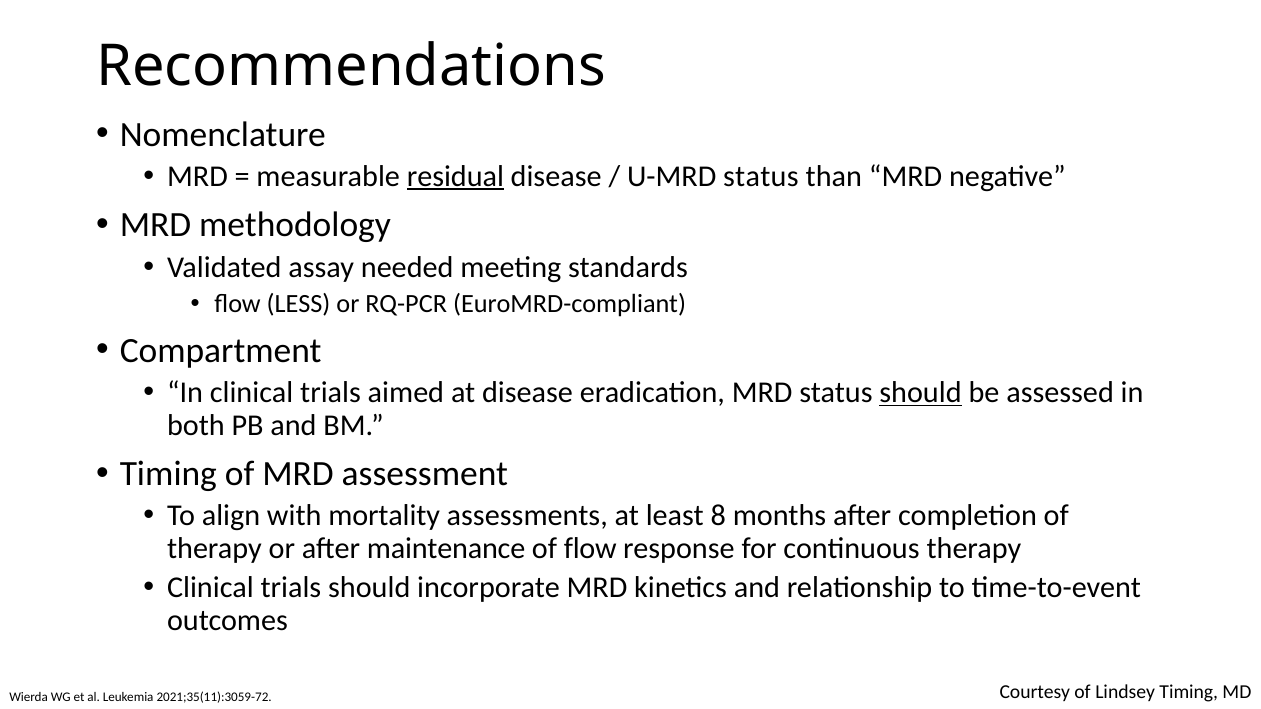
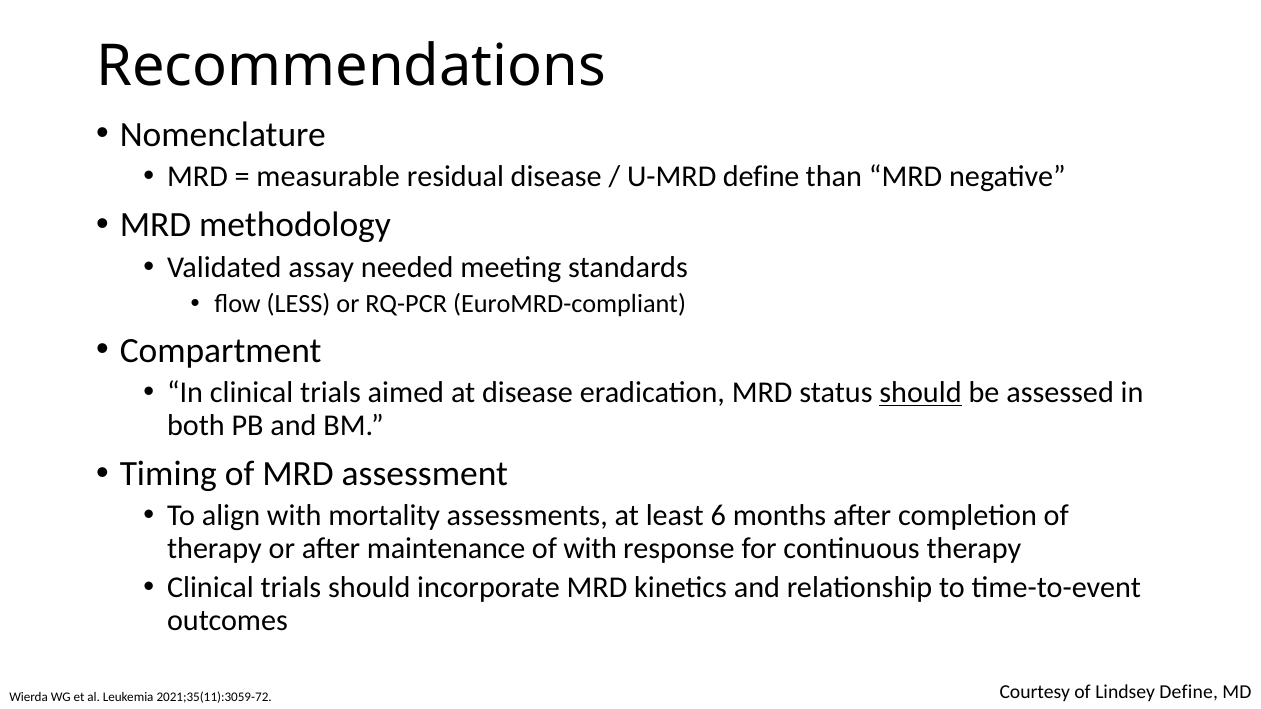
residual underline: present -> none (455, 177)
U-MRD status: status -> define (761, 177)
8: 8 -> 6 (718, 516)
of flow: flow -> with (590, 549)
Lindsey Timing: Timing -> Define (1189, 692)
